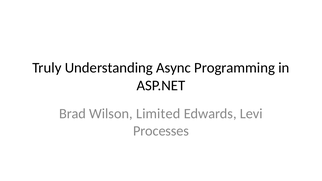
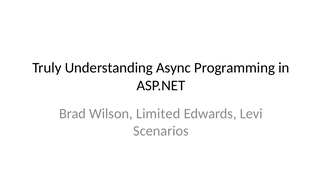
Processes: Processes -> Scenarios (161, 131)
